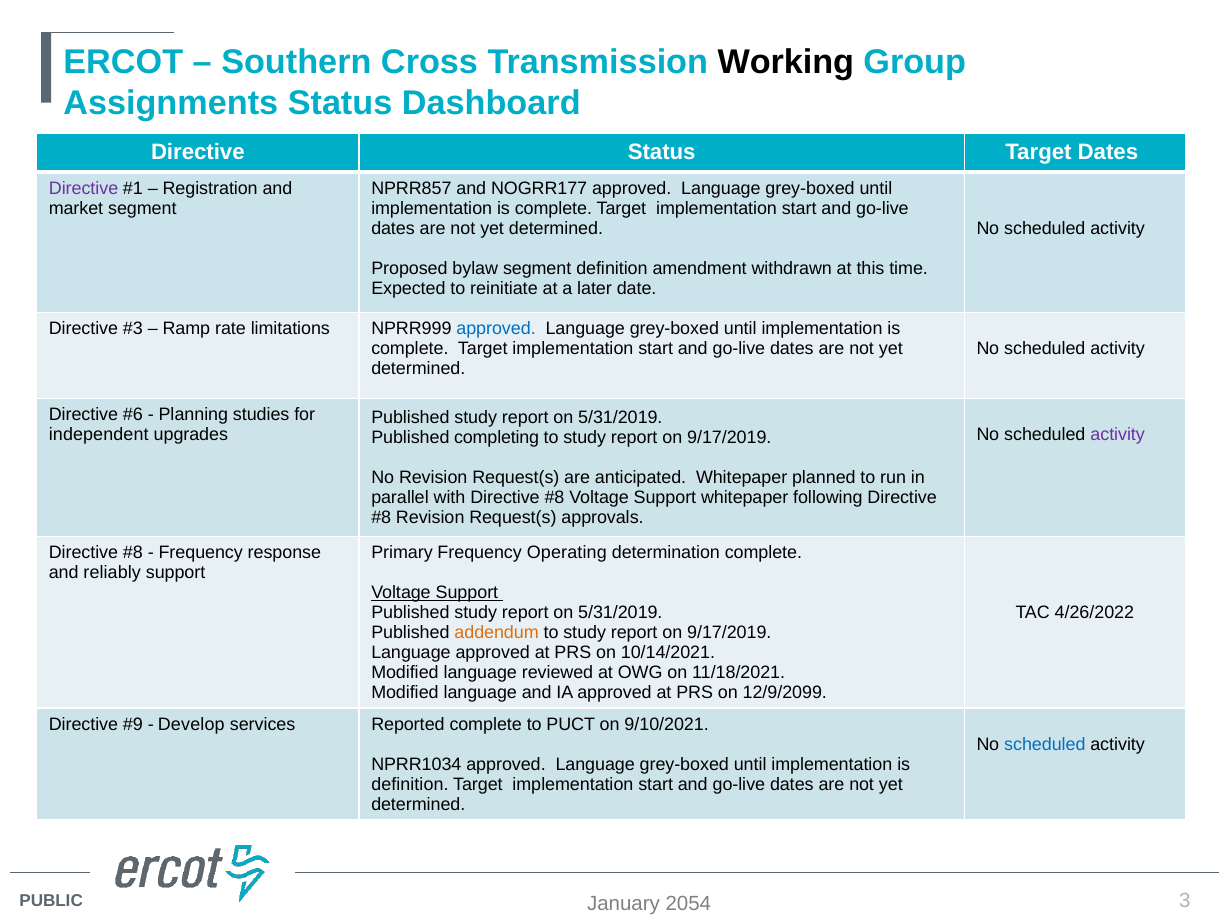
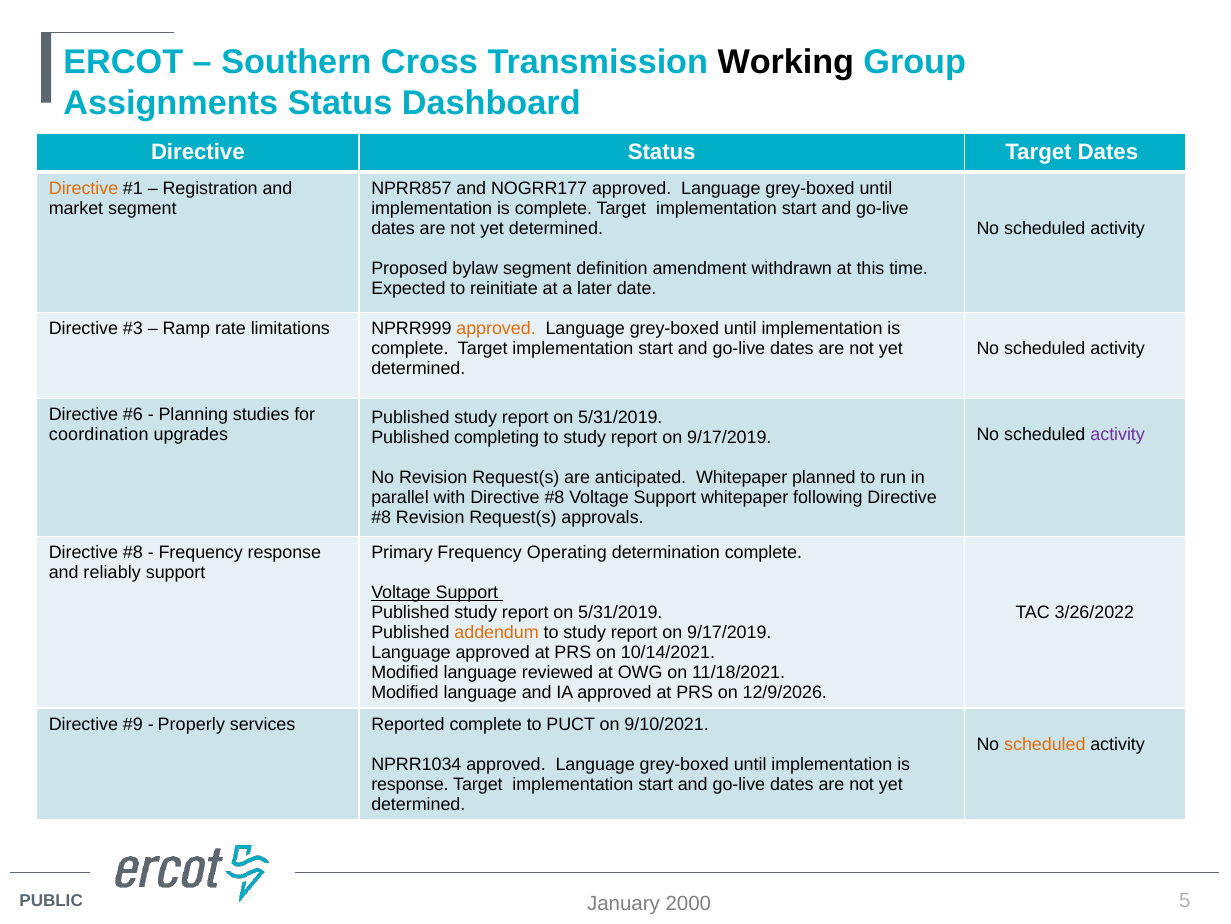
Directive colour: purple -> orange (84, 188)
approved colour: blue -> orange (496, 329)
independent: independent -> coordination (99, 435)
4/26/2022: 4/26/2022 -> 3/26/2022 (1094, 612)
12/9/2099: 12/9/2099 -> 12/9/2026 (785, 692)
Develop: Develop -> Properly (191, 724)
scheduled colour: blue -> orange (1045, 744)
definition: definition -> response (410, 784)
3: 3 -> 5 (1185, 900)
2054: 2054 -> 2000 (688, 903)
